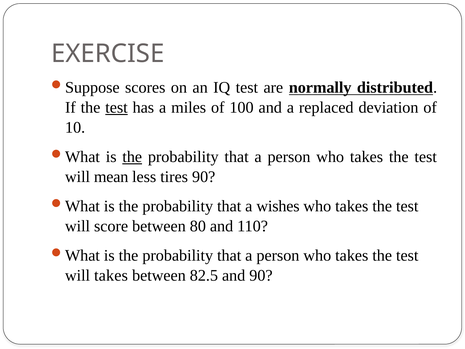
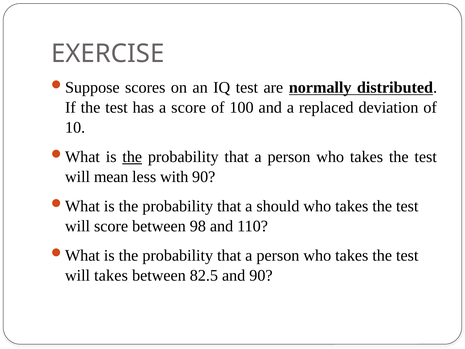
test underline: present -> none (116, 107)
a miles: miles -> score (189, 107)
tires: tires -> with (174, 177)
wishes: wishes -> should (278, 206)
80: 80 -> 98 (198, 226)
